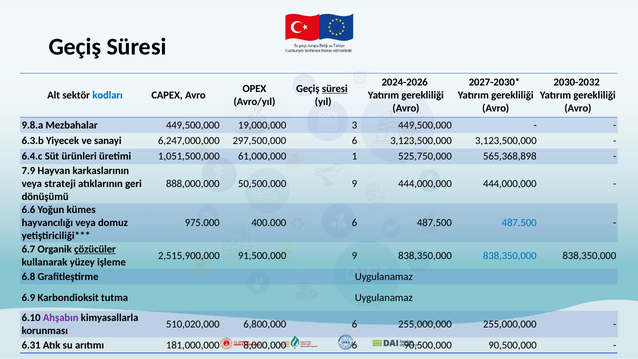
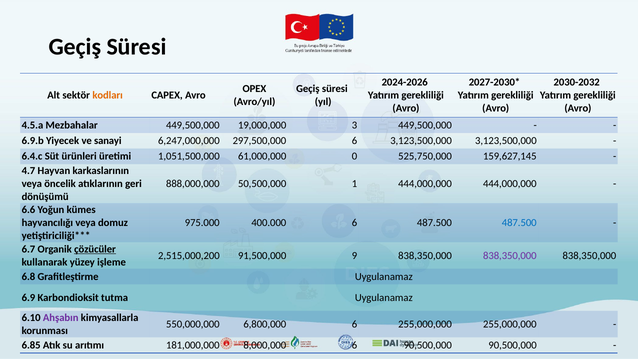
süresi underline: present -> none (335, 89)
kodları colour: blue -> orange (108, 95)
9.8.a: 9.8.a -> 4.5.a (32, 125)
6.3.b: 6.3.b -> 6.9.b (33, 141)
1: 1 -> 0 (355, 156)
565,368,898: 565,368,898 -> 159,627,145 (510, 156)
7.9: 7.9 -> 4.7 (28, 171)
strateji: strateji -> öncelik (60, 184)
50,500,000 9: 9 -> 1 (355, 184)
2,515,900,000: 2,515,900,000 -> 2,515,000,200 (189, 256)
838,350,000 colour: blue -> purple (510, 256)
510,020,000: 510,020,000 -> 550,000,000 (193, 324)
6.31: 6.31 -> 6.85 (31, 345)
